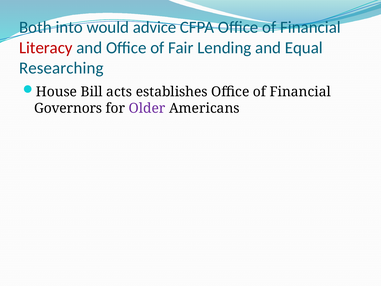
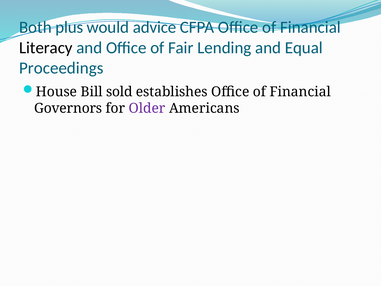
into: into -> plus (69, 27)
Literacy colour: red -> black (46, 48)
Researching: Researching -> Proceedings (61, 68)
acts: acts -> sold (119, 92)
